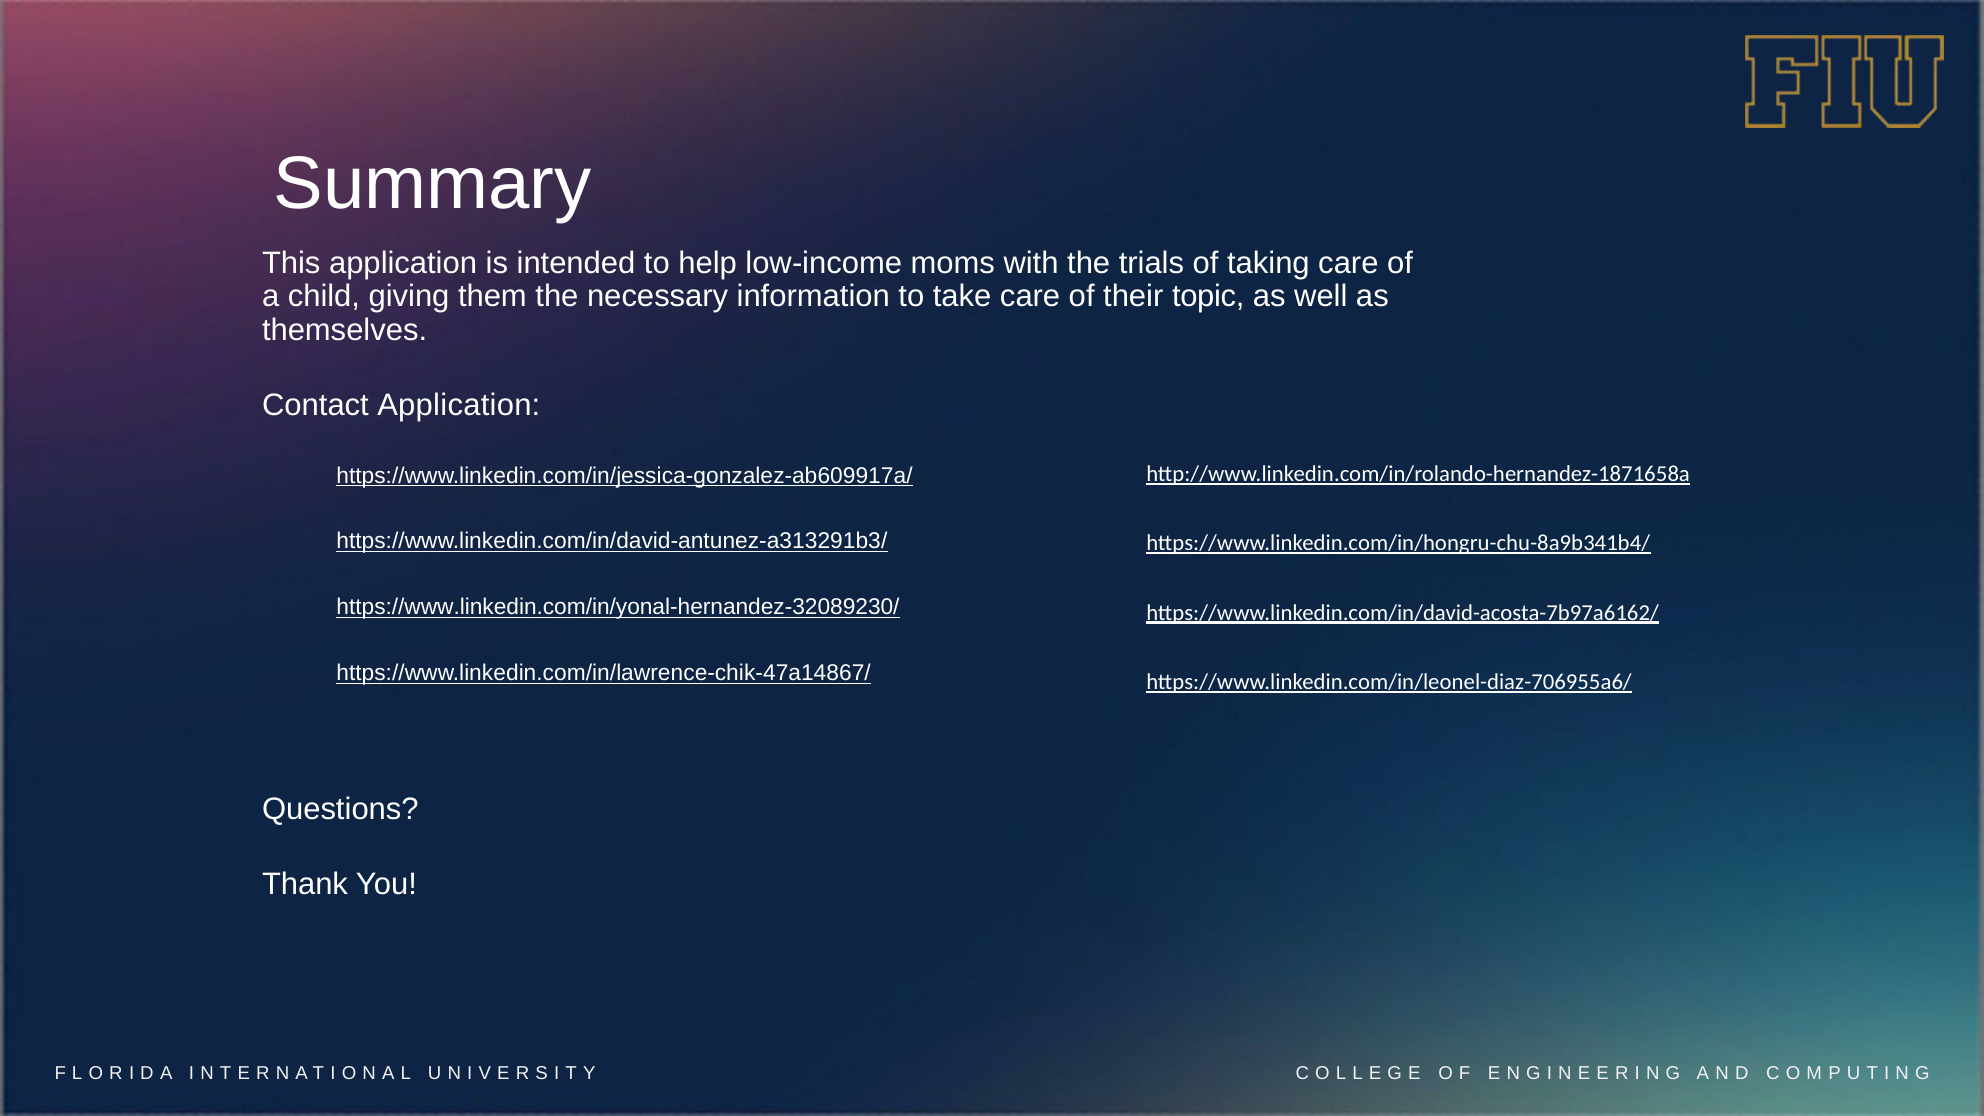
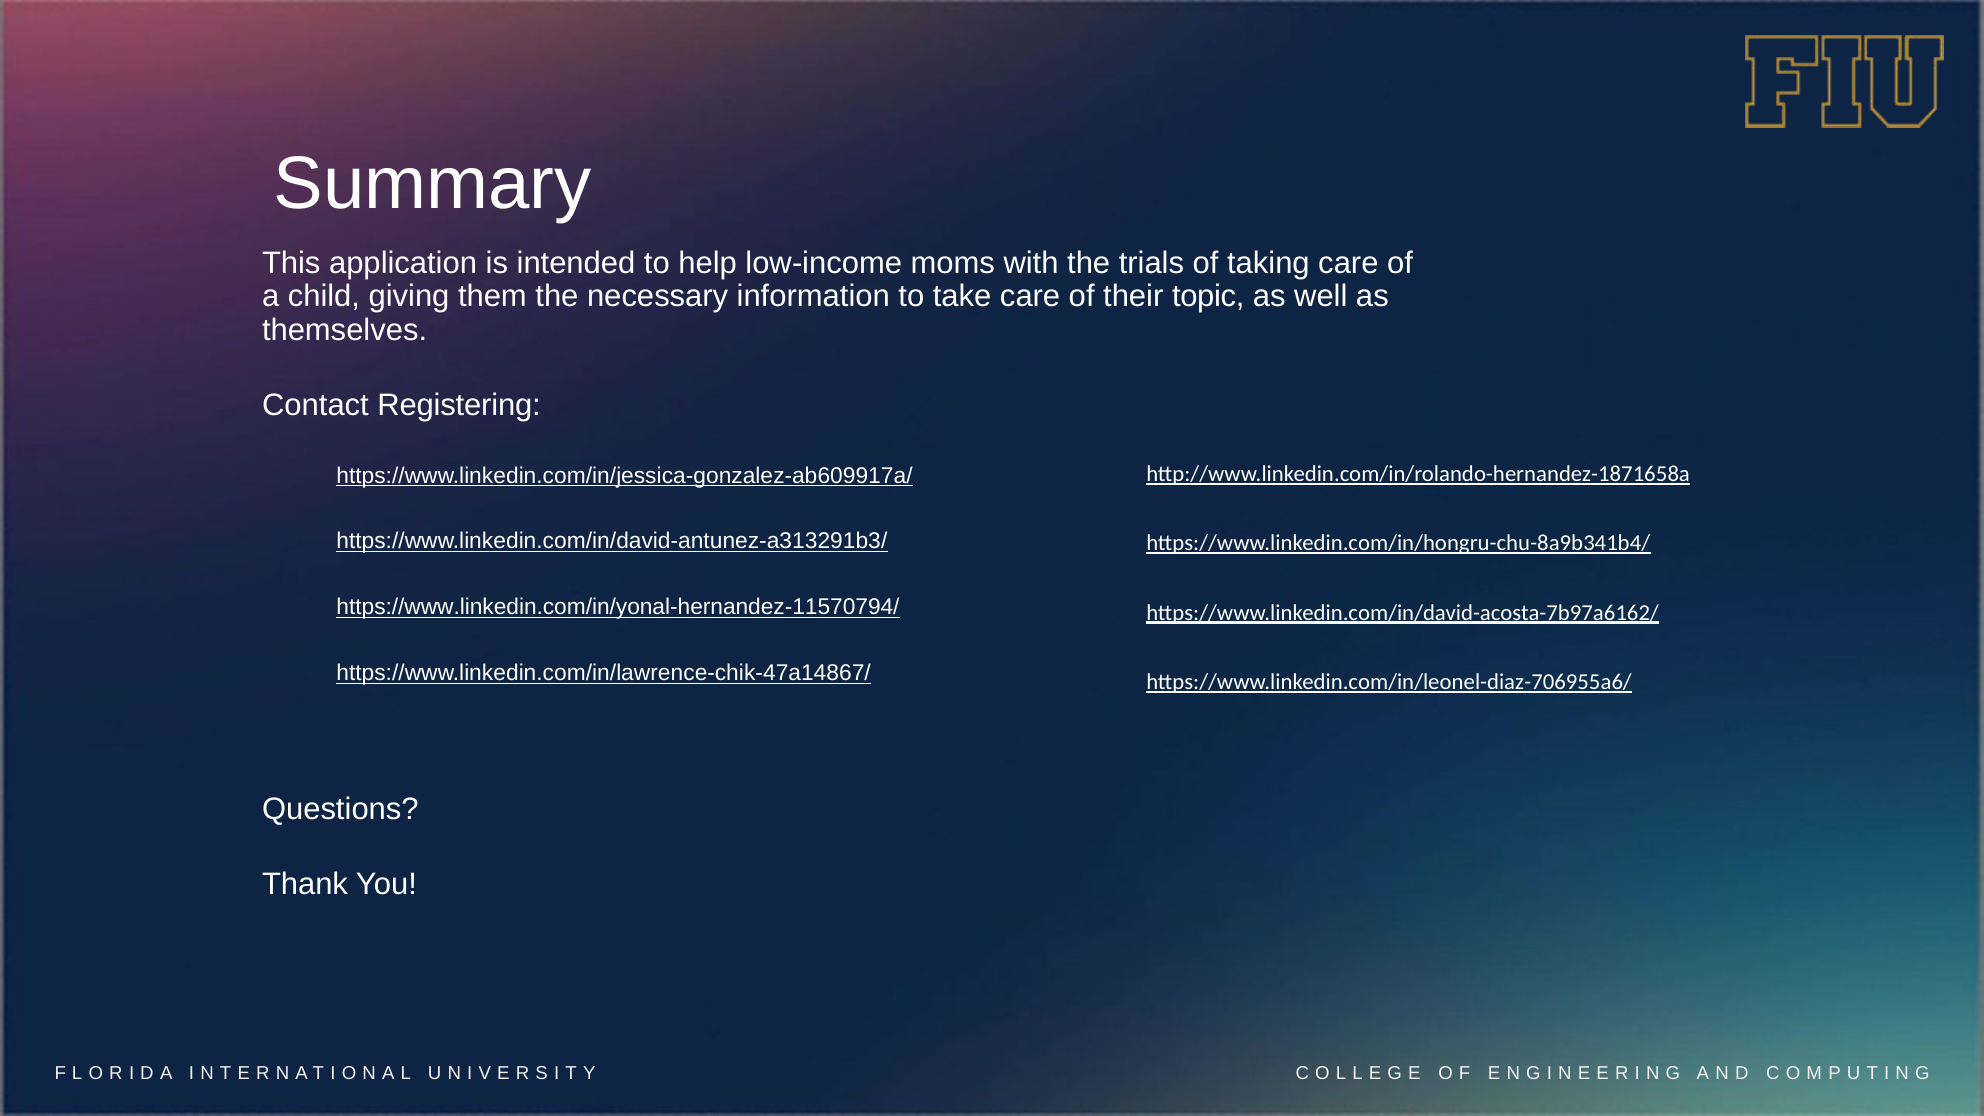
Application: Application -> Registering (459, 405)
https://www.linkedin.com/in/yonal-hernandez-32089230/: https://www.linkedin.com/in/yonal-hernandez-32089230/ -> https://www.linkedin.com/in/yonal-hernandez-11570794/ (618, 607)
